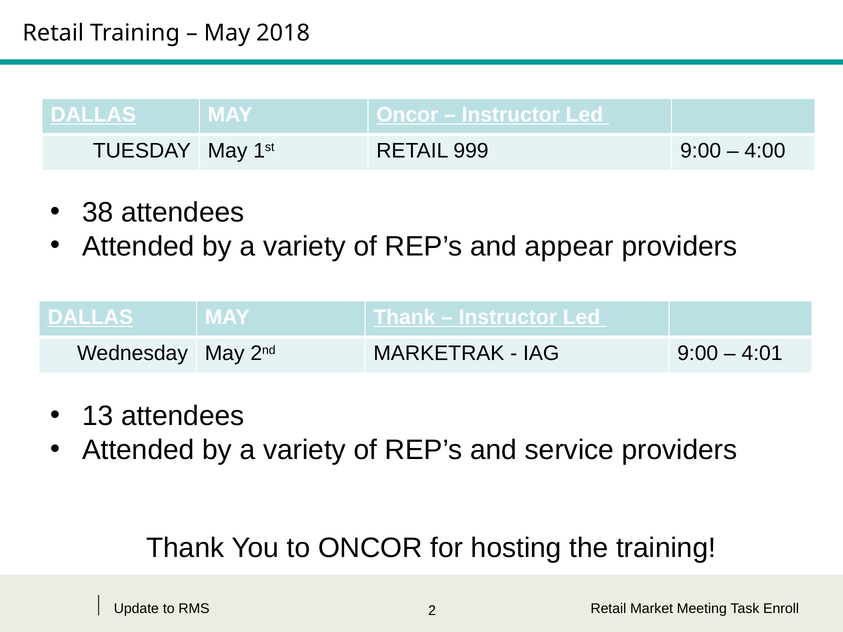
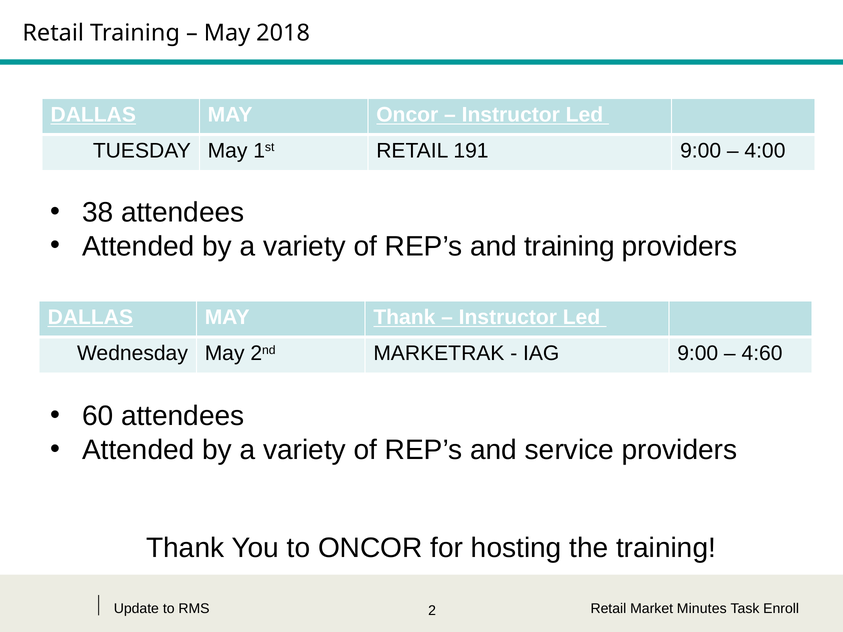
999: 999 -> 191 (471, 151)
and appear: appear -> training (570, 246)
4:01: 4:01 -> 4:60 (762, 354)
13: 13 -> 60 (98, 416)
Meeting: Meeting -> Minutes (702, 609)
